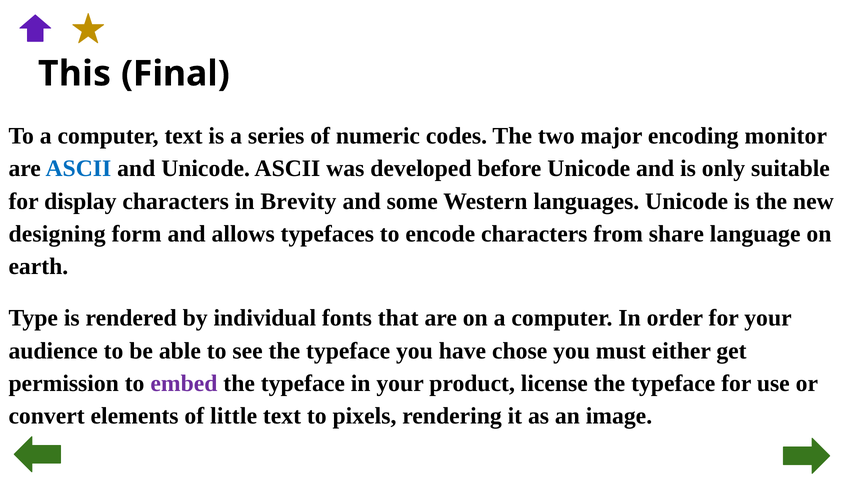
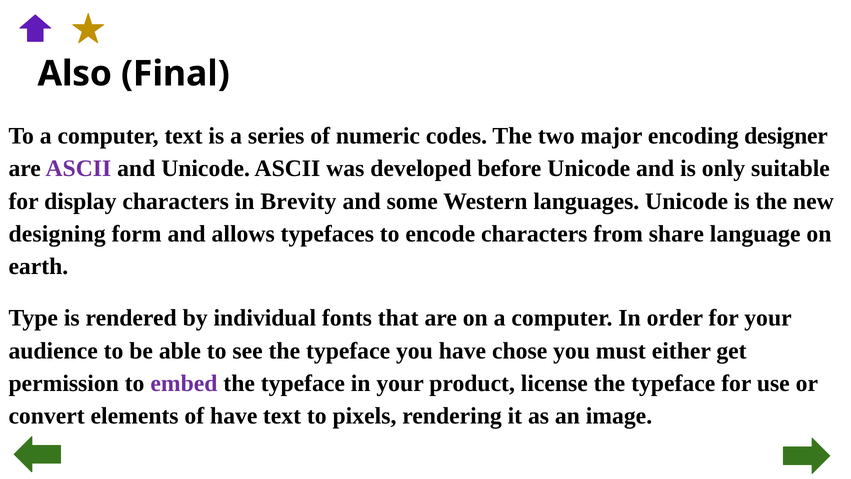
This: This -> Also (75, 74)
monitor: monitor -> designer (786, 136)
ASCII colour: blue -> purple (78, 168)
of little: little -> have (234, 416)
